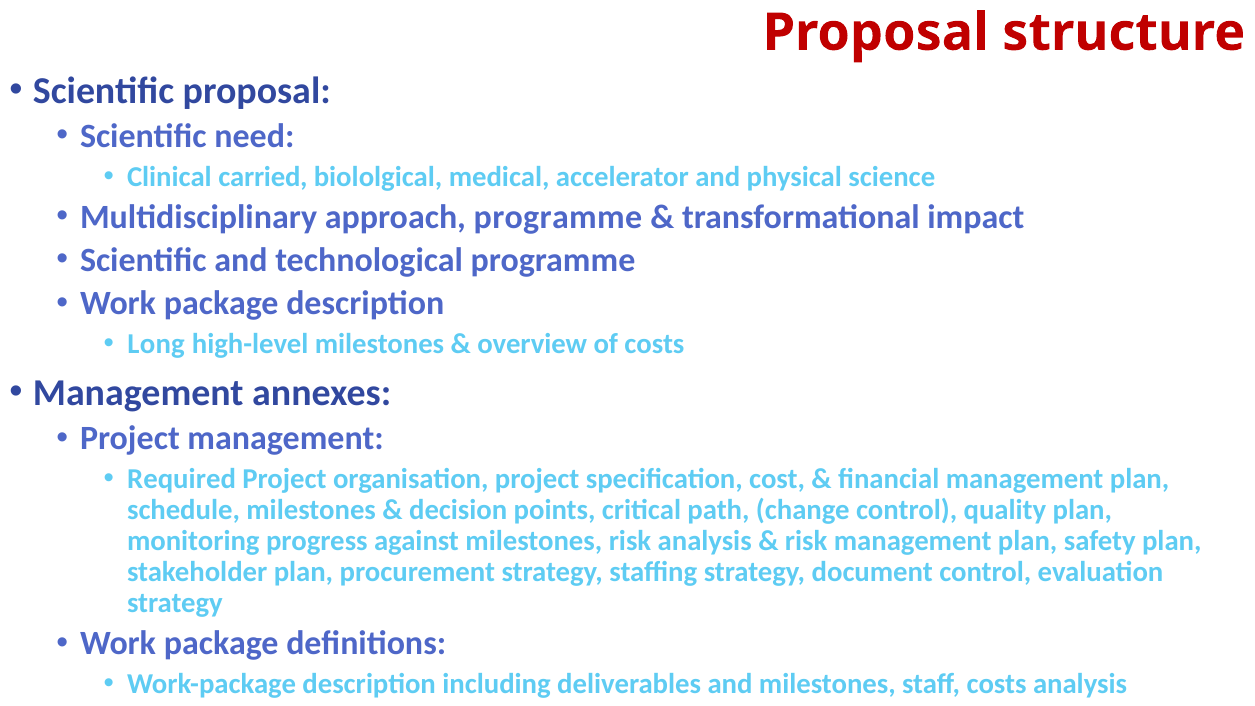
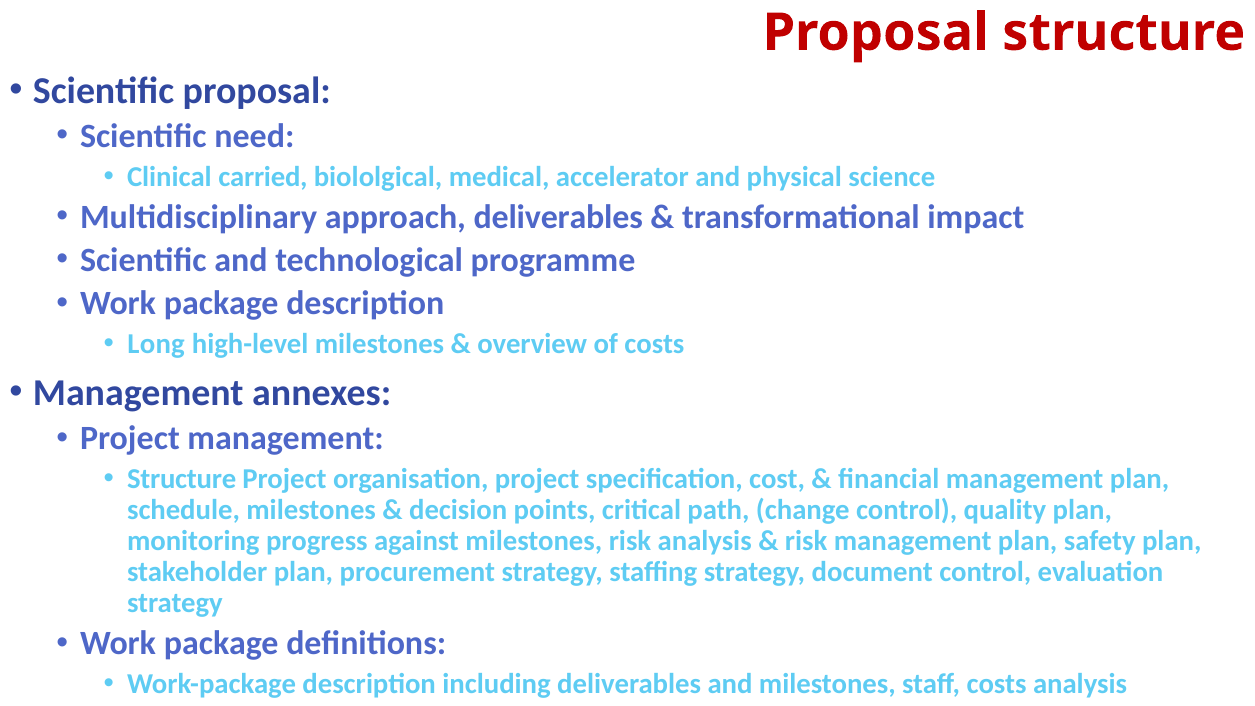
approach programme: programme -> deliverables (558, 217)
Required: Required -> Structure (182, 479)
